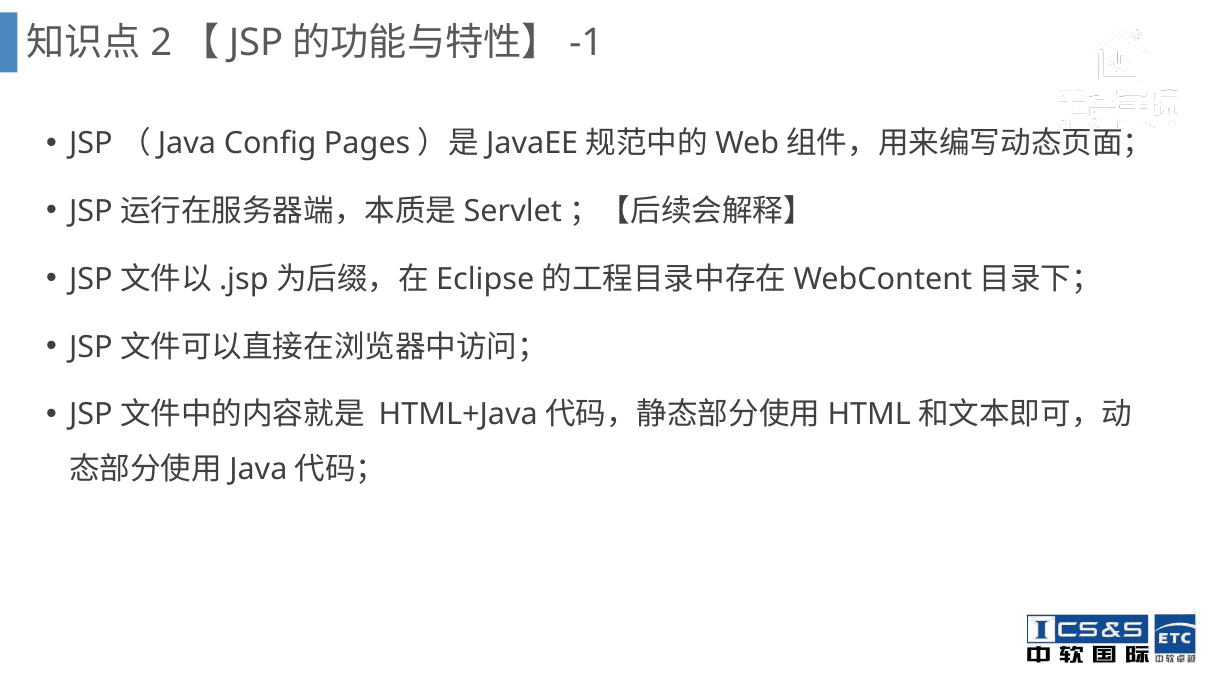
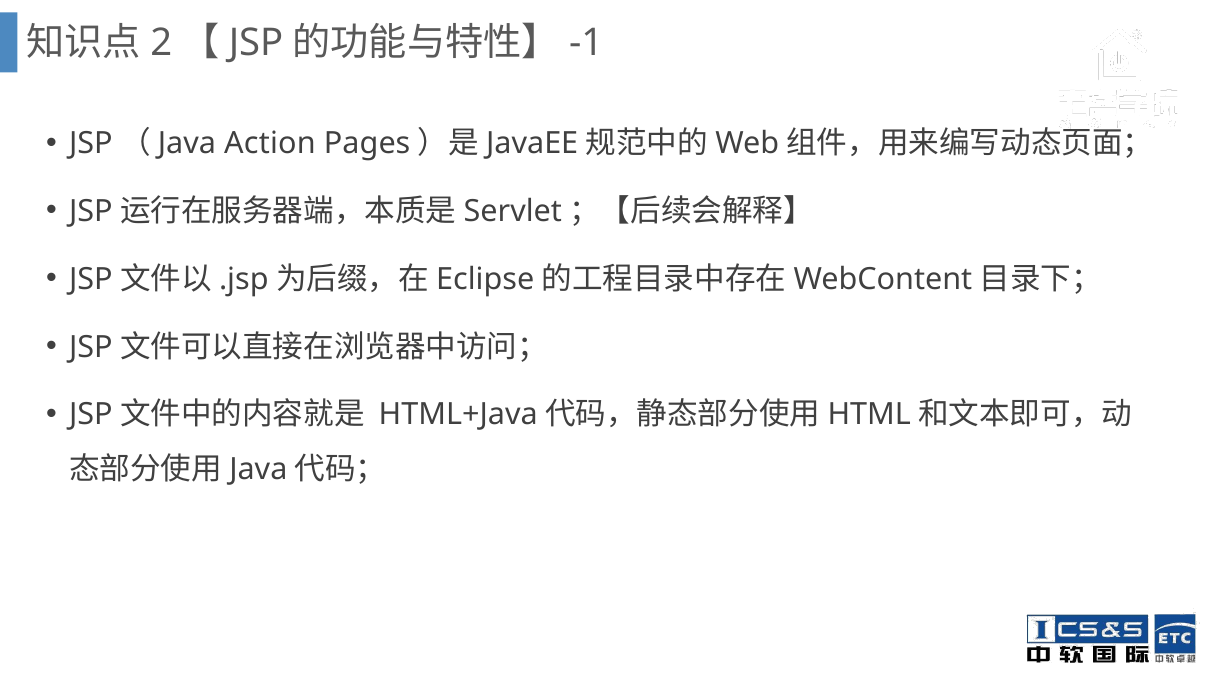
Config: Config -> Action (270, 144)
